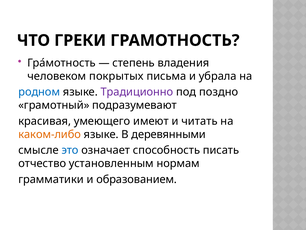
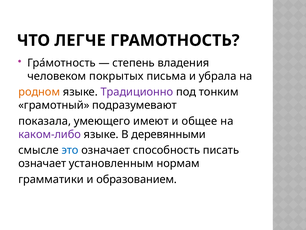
ГРЕКИ: ГРЕКИ -> ЛЕГЧЕ (80, 40)
родном colour: blue -> orange (39, 92)
поздно: поздно -> тонким (219, 92)
красивая: красивая -> показала (45, 121)
читать: читать -> общее (199, 121)
каком-либо colour: orange -> purple (50, 134)
отчество: отчество -> означает (42, 163)
